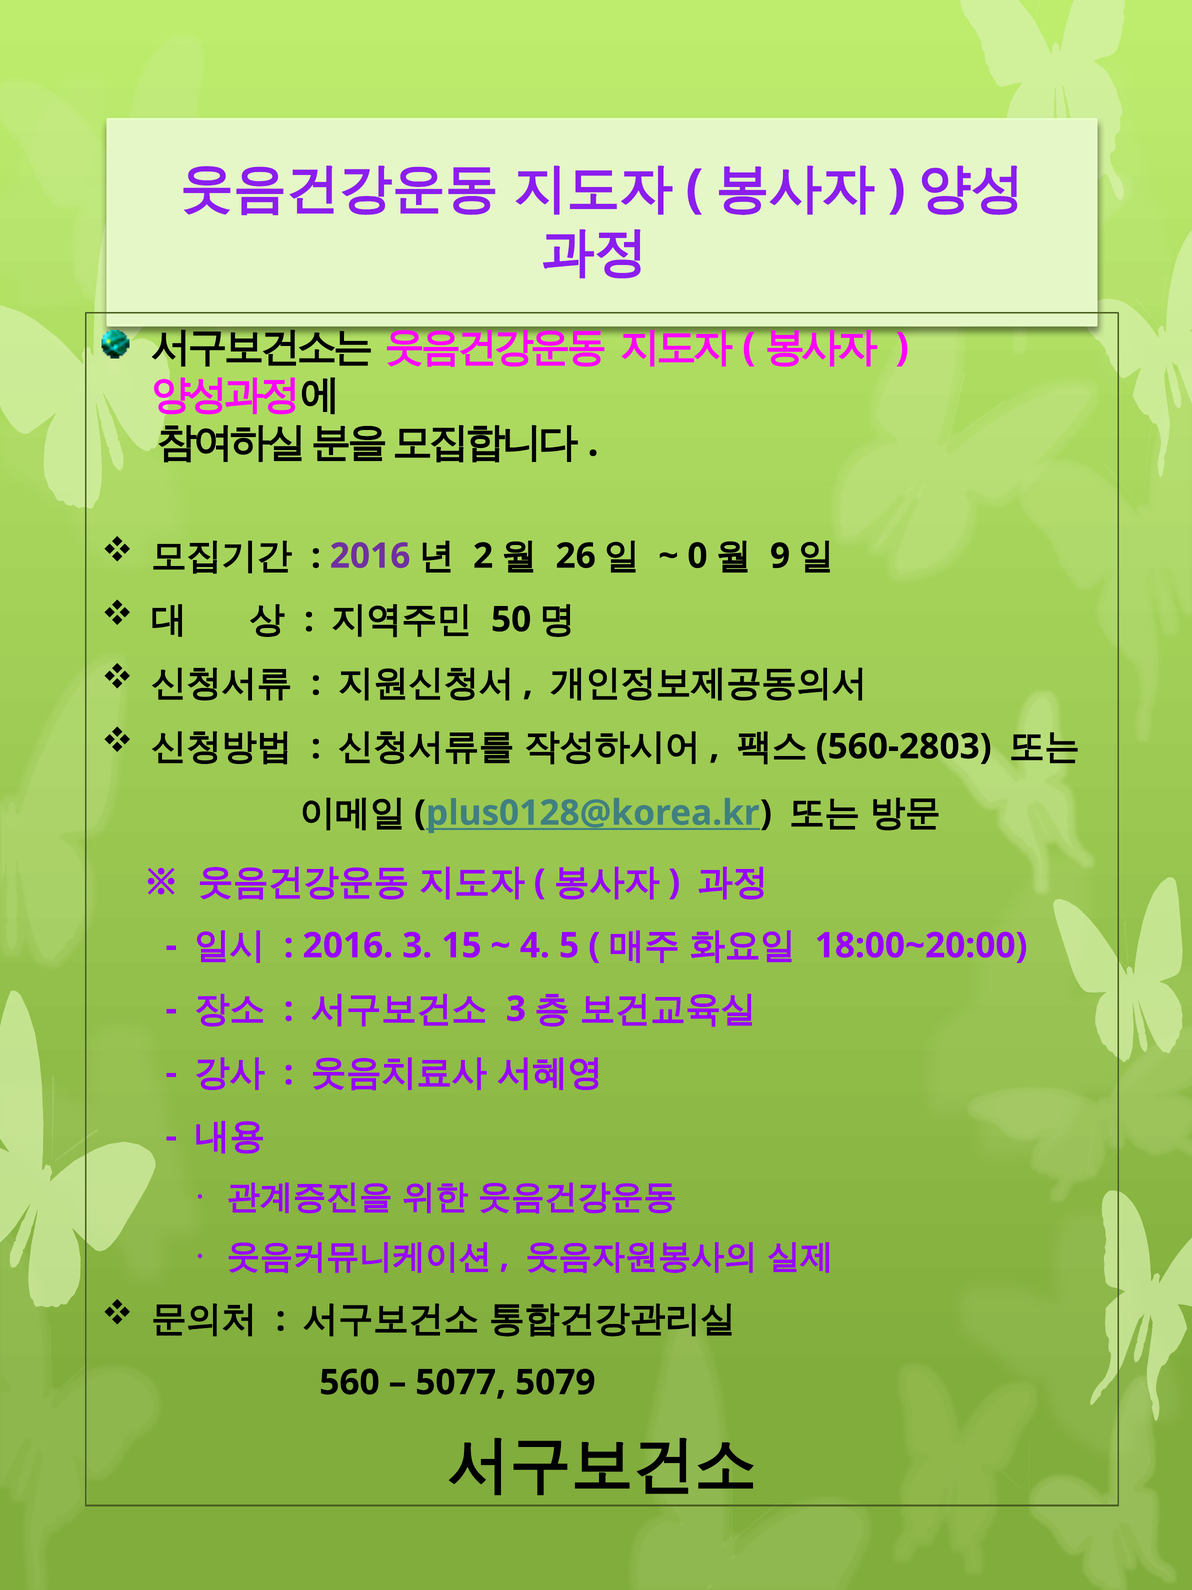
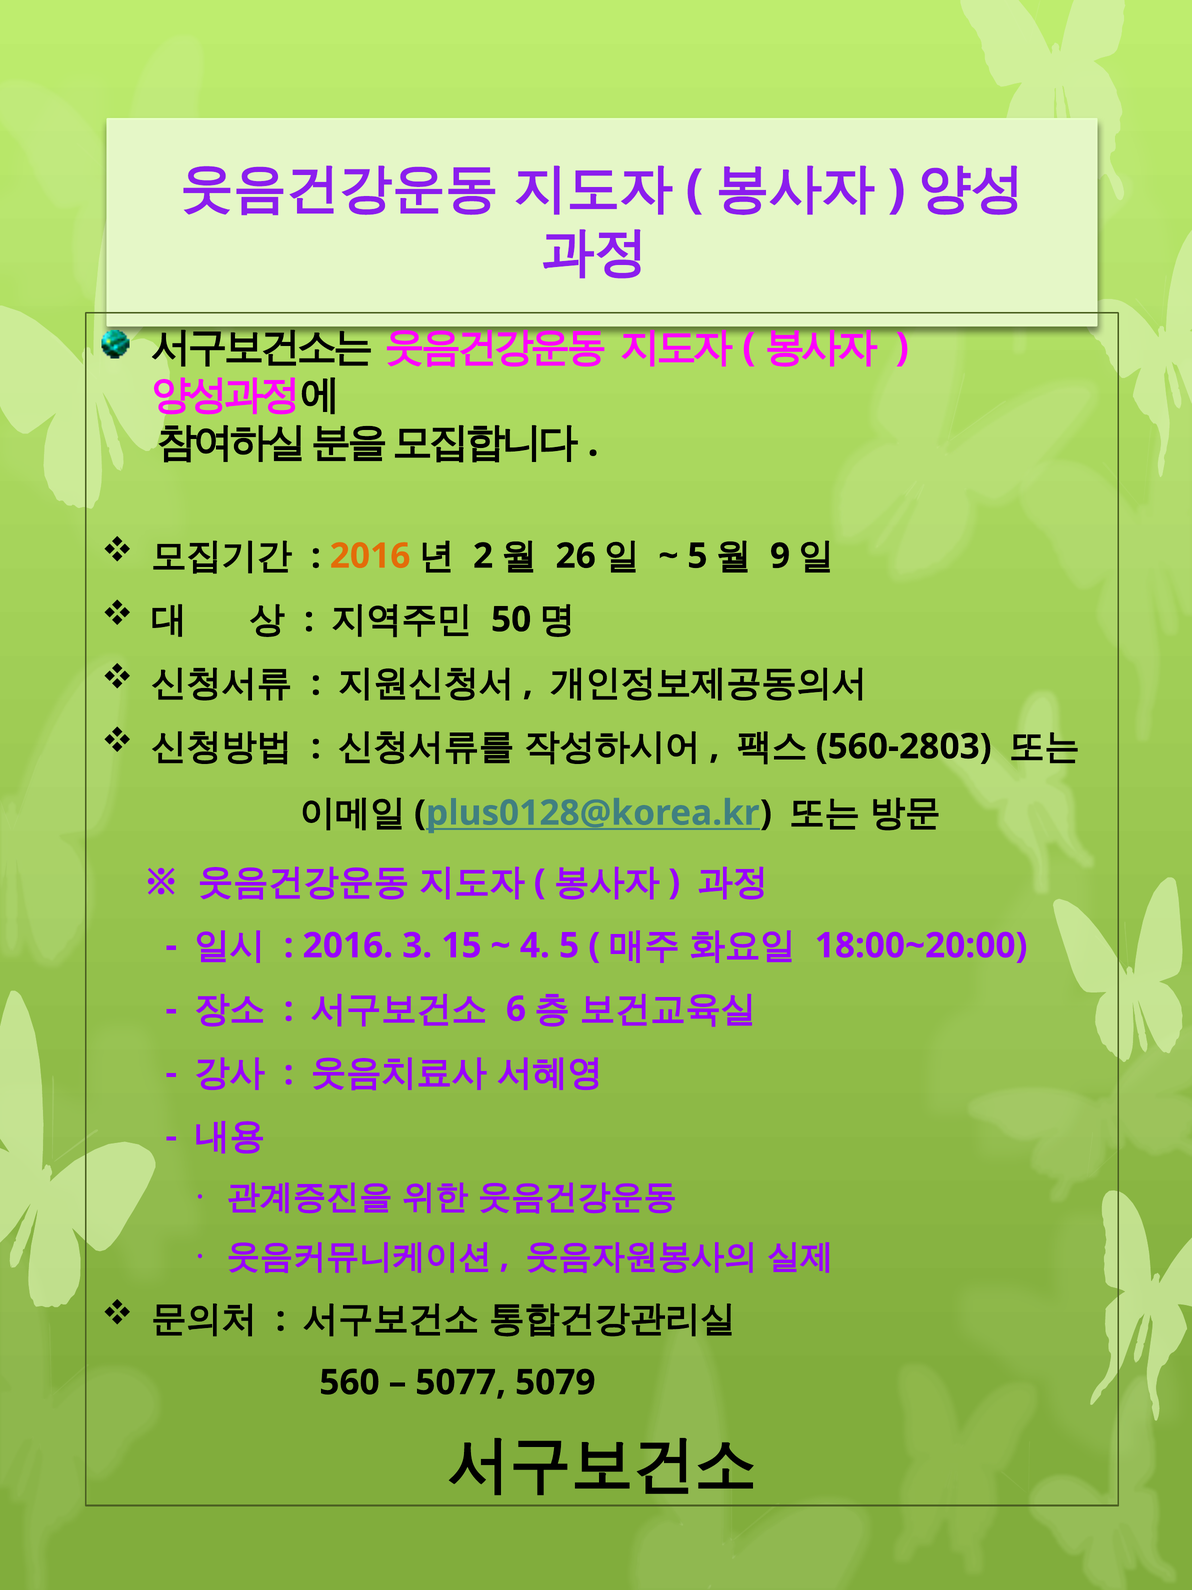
2016 colour: purple -> orange (370, 556)
0: 0 -> 5 (697, 556)
3: 3 -> 6 (516, 1009)
